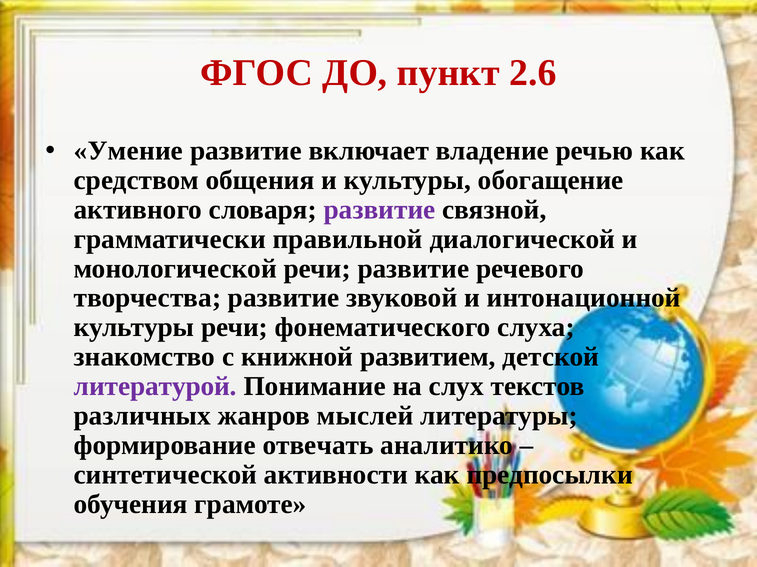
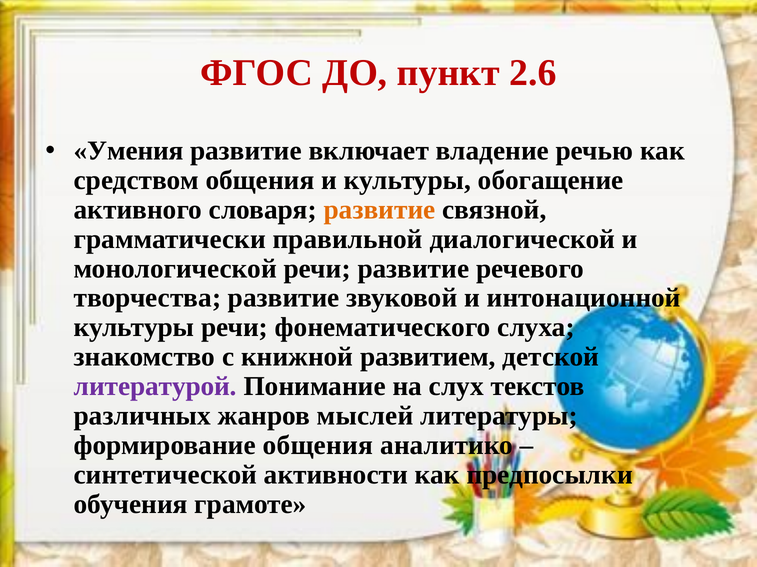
Умение: Умение -> Умения (129, 151)
развитие colour: purple -> orange (380, 210)
формирование отвечать: отвечать -> общения (318, 446)
